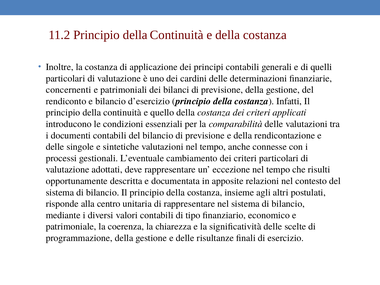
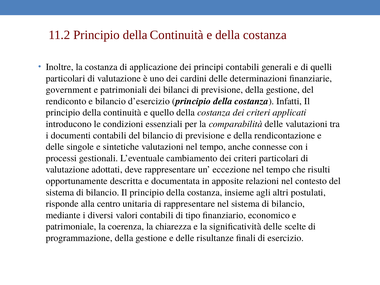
concernenti: concernenti -> government (69, 90)
